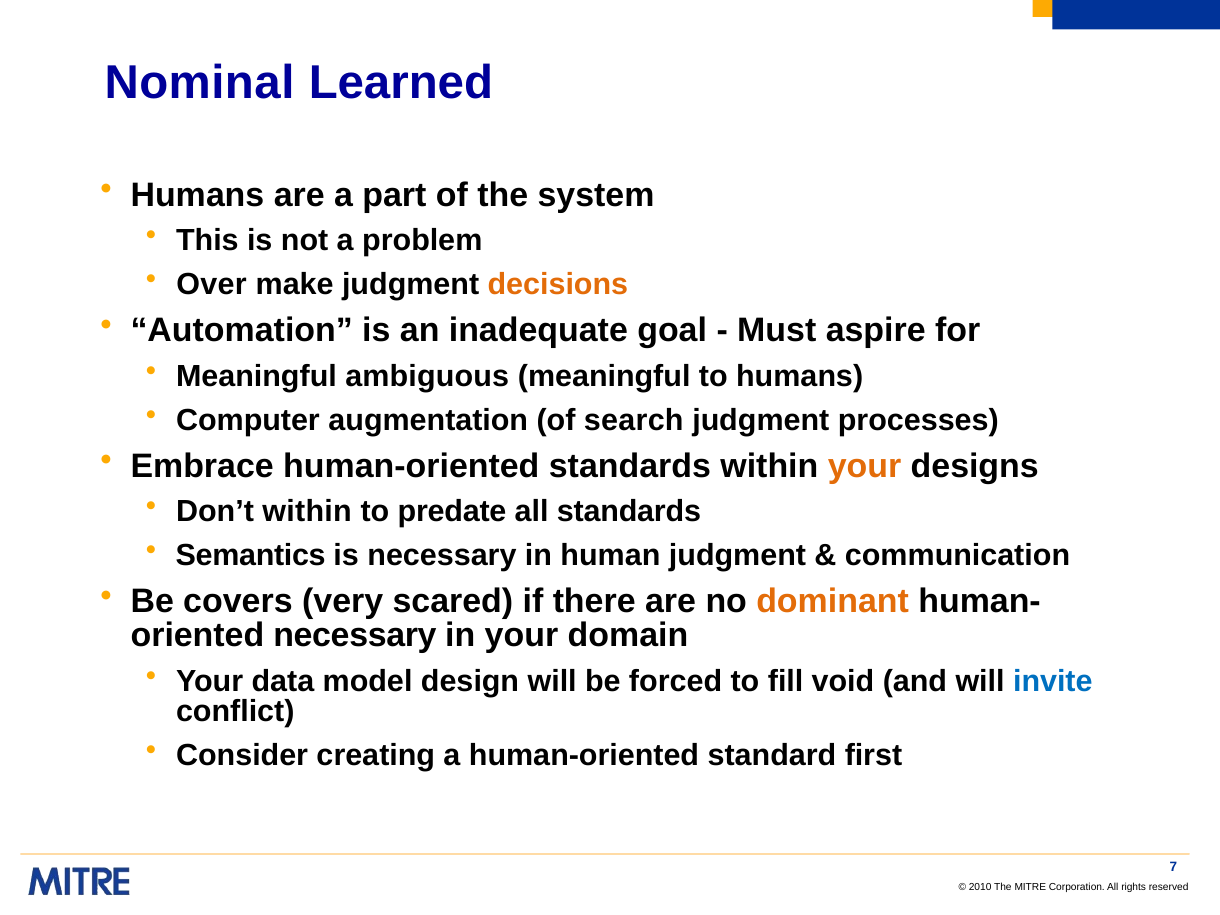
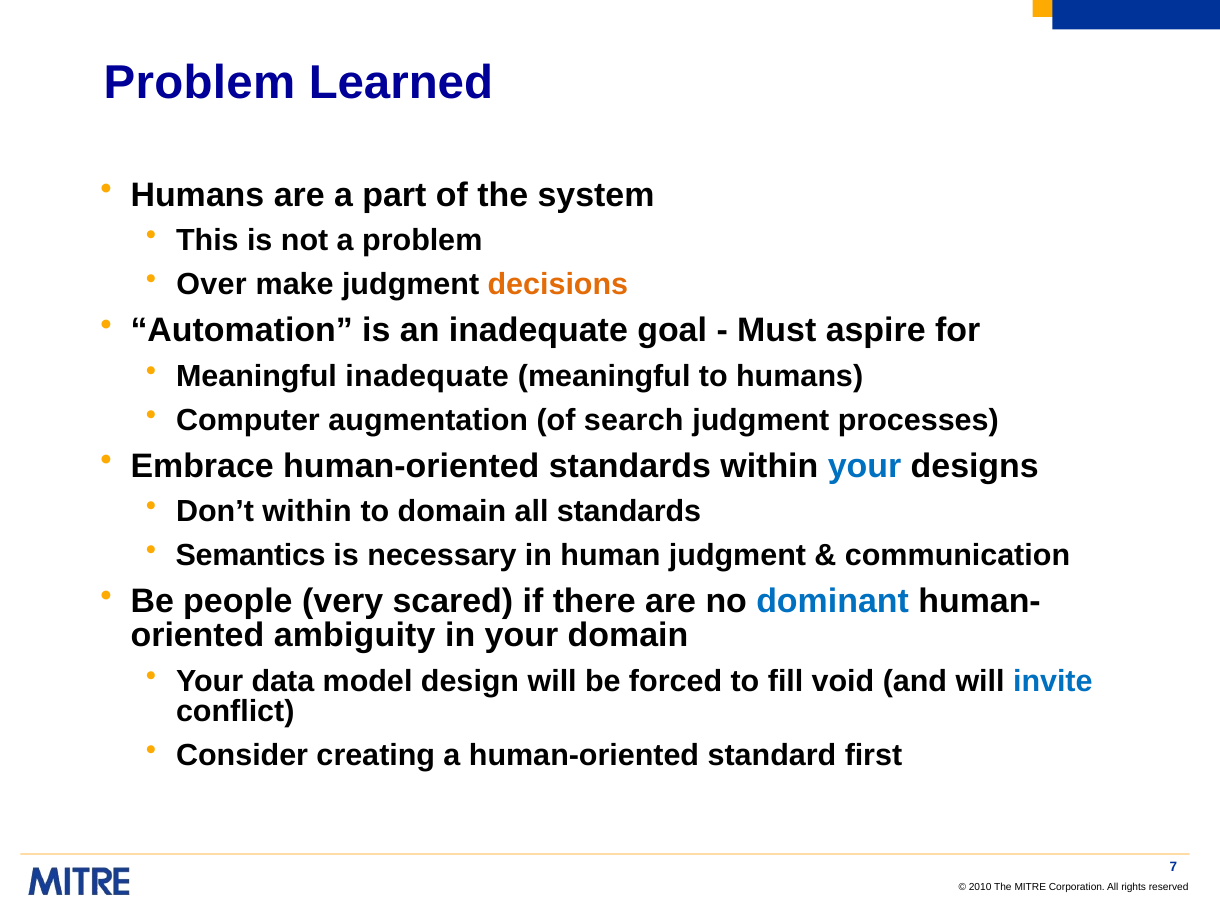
Nominal: Nominal -> Problem (200, 83)
Meaningful ambiguous: ambiguous -> inadequate (427, 376)
your colour: orange -> blue (865, 466)
to predate: predate -> domain (452, 512)
covers: covers -> people (238, 601)
dominant colour: orange -> blue (833, 601)
necessary: necessary -> ambiguity (355, 635)
